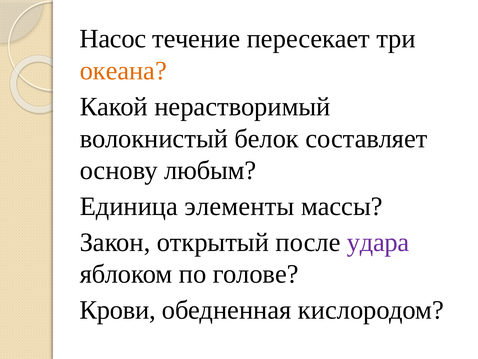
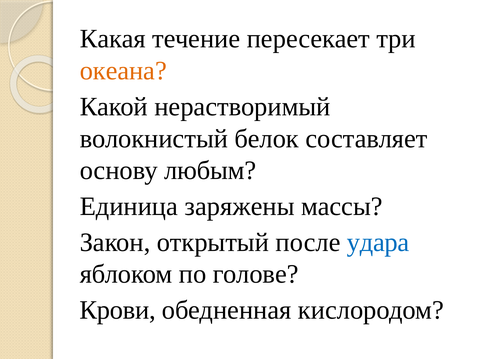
Насос: Насос -> Какая (113, 39)
элементы: элементы -> заряжены (240, 206)
удара colour: purple -> blue (378, 242)
